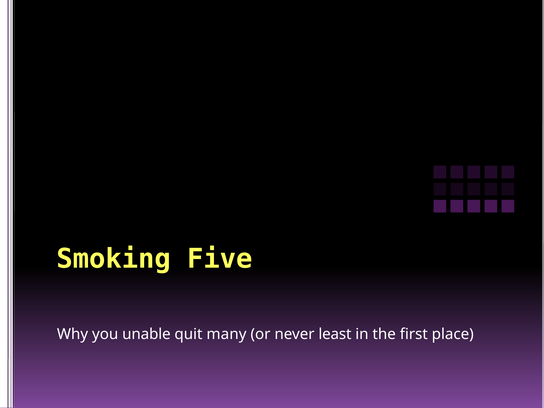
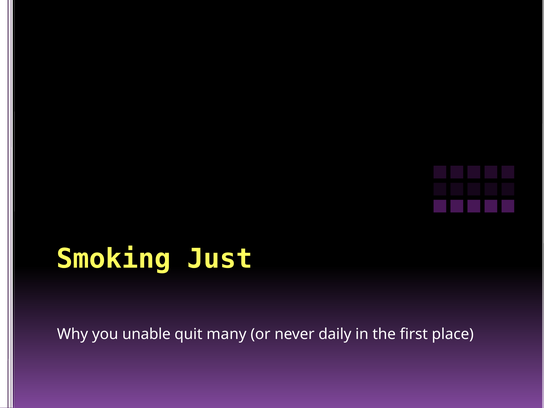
Five: Five -> Just (220, 259)
least: least -> daily (335, 334)
